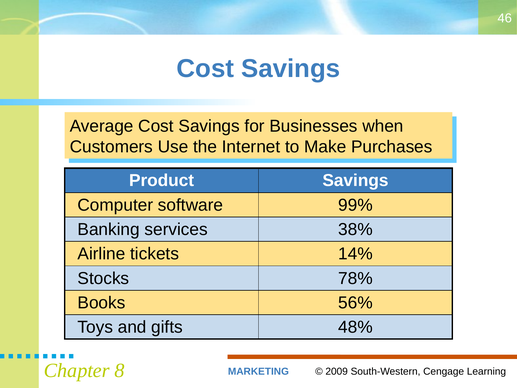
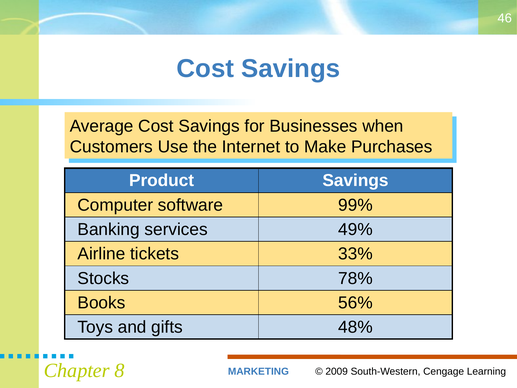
38%: 38% -> 49% (355, 229)
14%: 14% -> 33% (355, 254)
